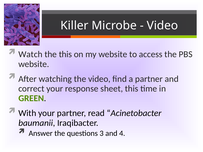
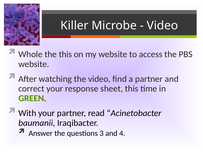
Watch: Watch -> Whole (30, 54)
